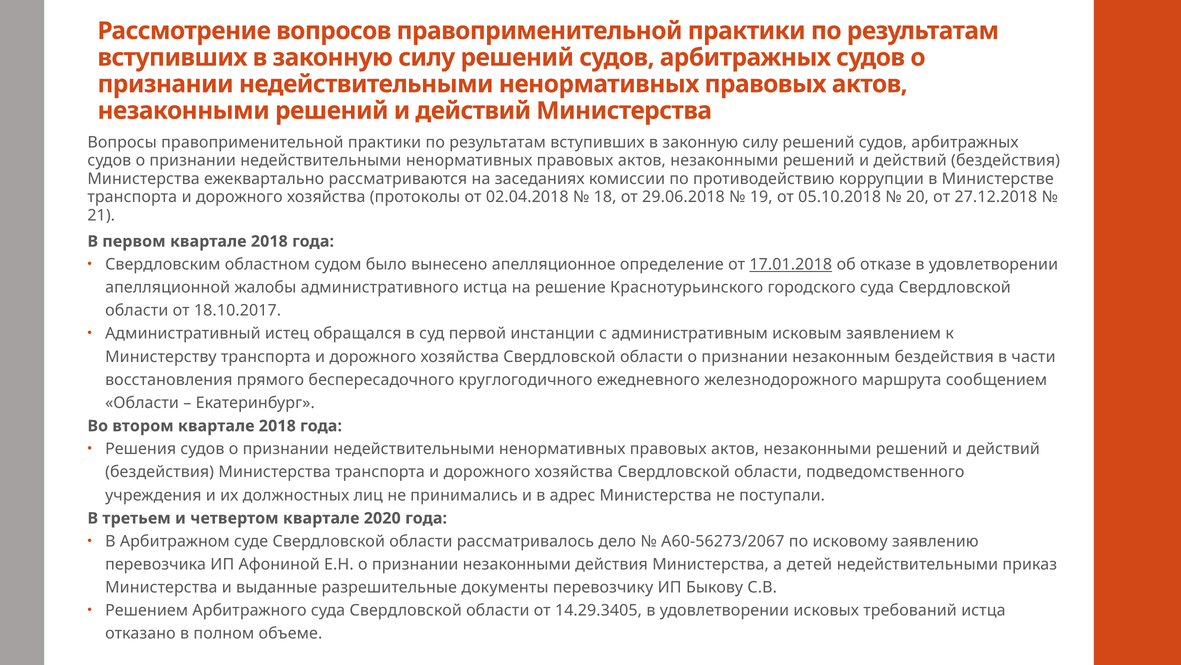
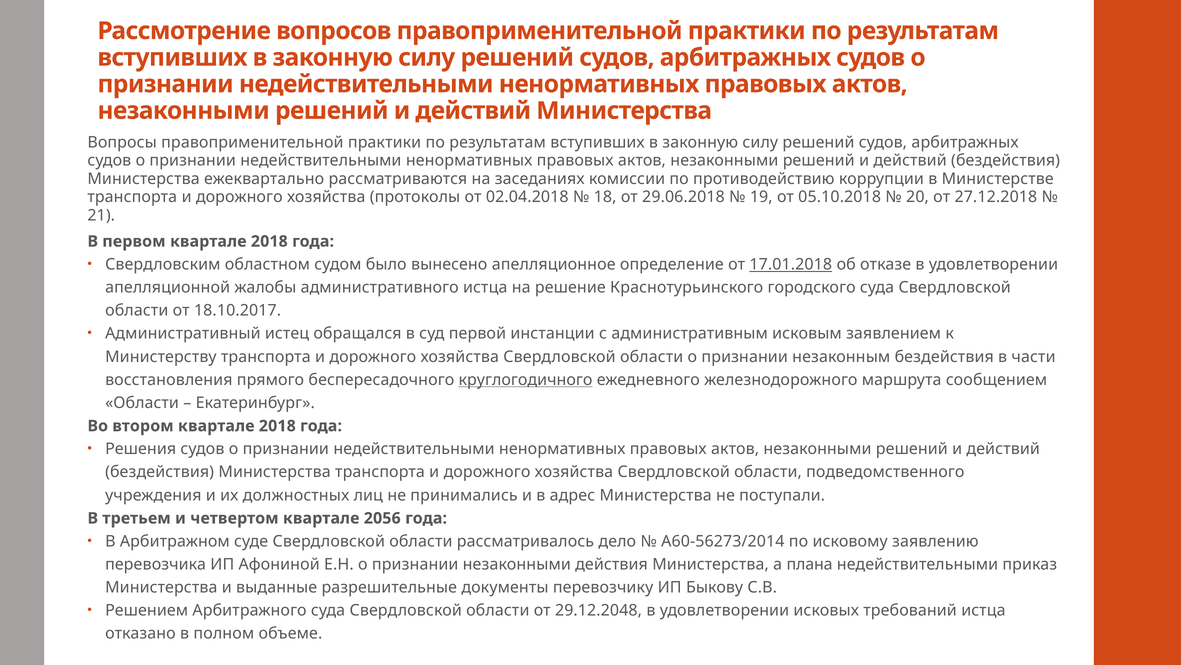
круглогодичного underline: none -> present (526, 379)
2020: 2020 -> 2056 (382, 518)
А60-56273/2067: А60-56273/2067 -> А60-56273/2014 (723, 541)
детей: детей -> плана (810, 564)
14.29.3405: 14.29.3405 -> 29.12.2048 (599, 610)
